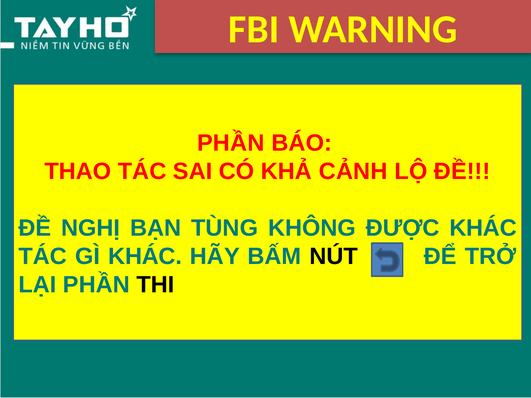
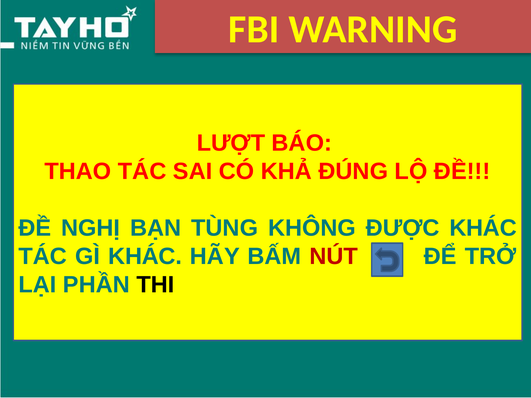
PHẦN: PHẦN -> LƯỢT (231, 143)
CẢNH: CẢNH -> ĐÚNG (353, 172)
NÚT colour: black -> red (334, 257)
